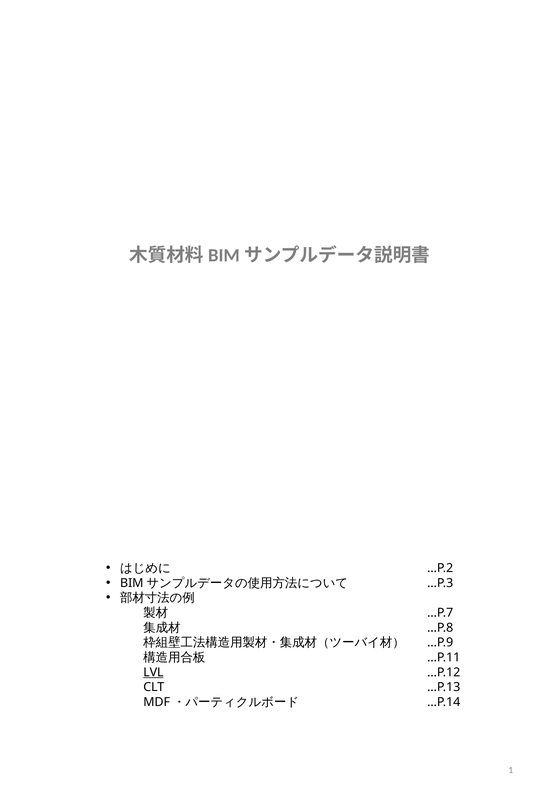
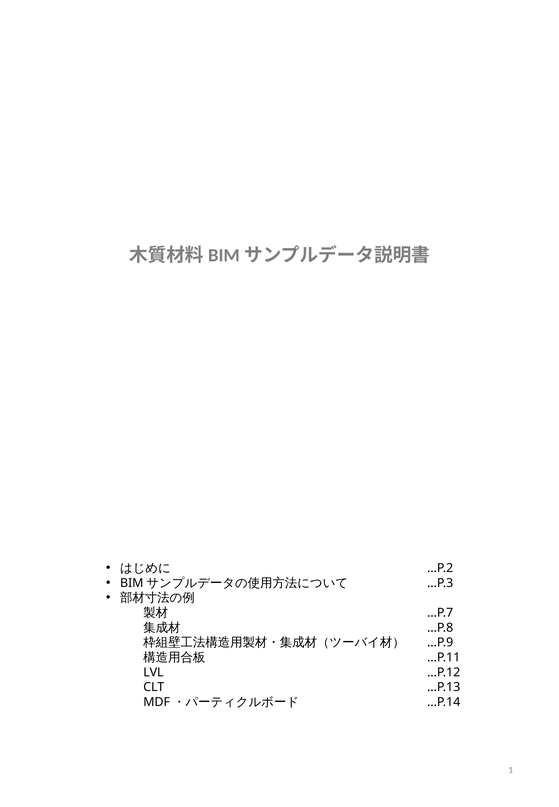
LVL underline: present -> none (153, 673)
